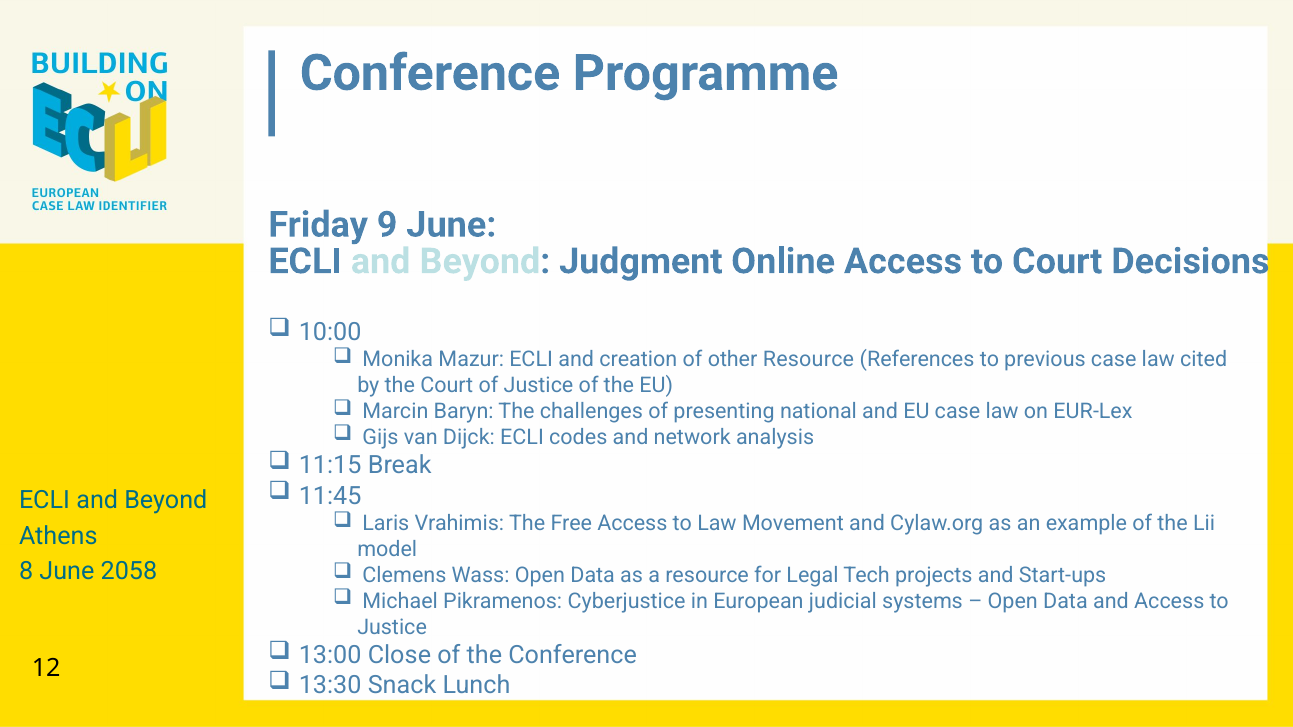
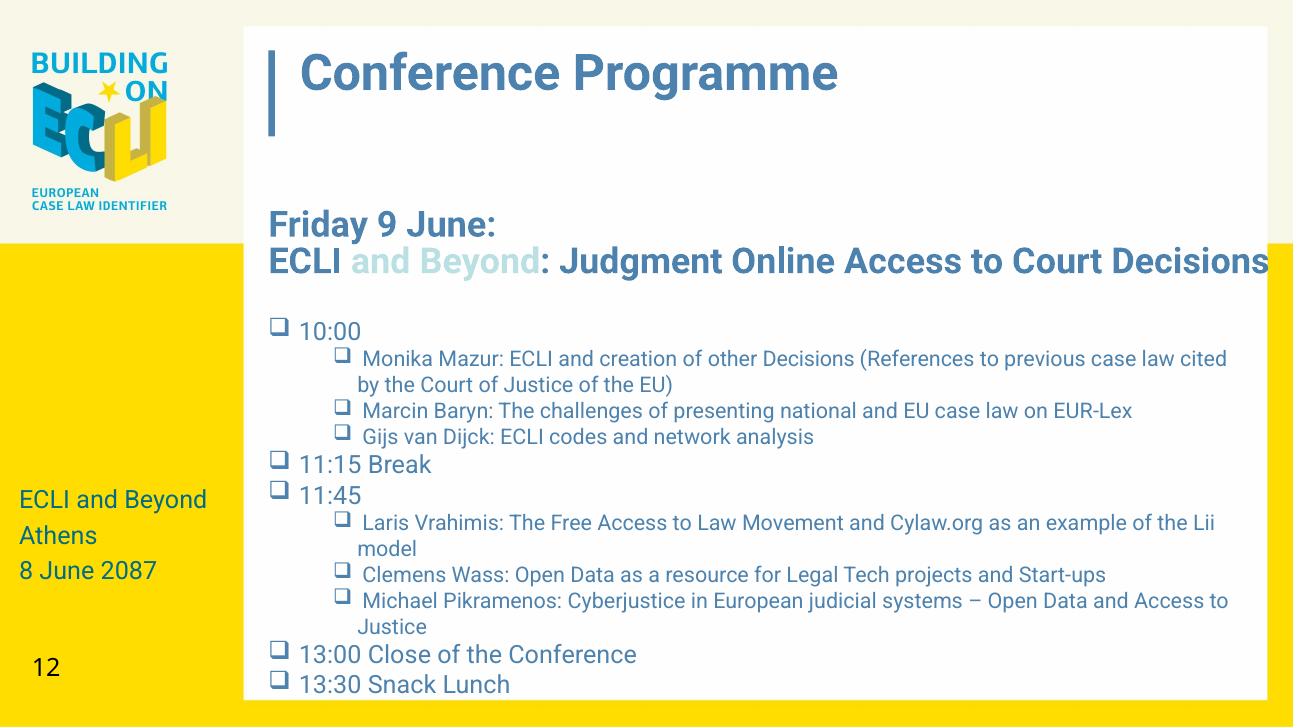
other Resource: Resource -> Decisions (809, 360)
2058: 2058 -> 2087 (129, 571)
